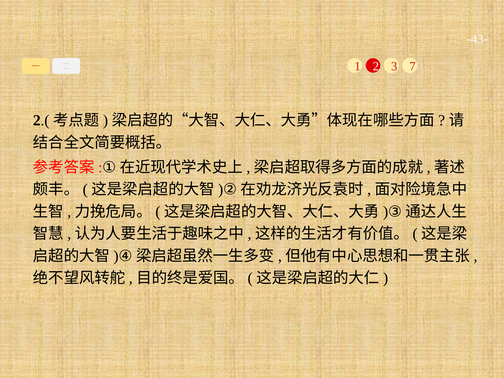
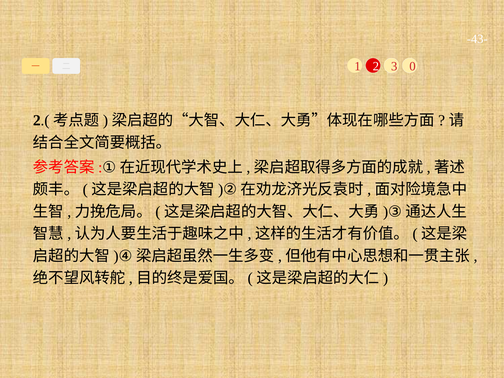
7: 7 -> 0 (413, 66)
